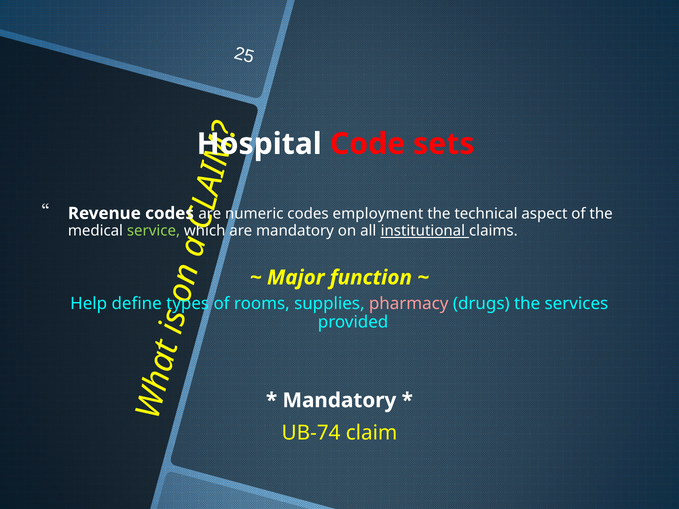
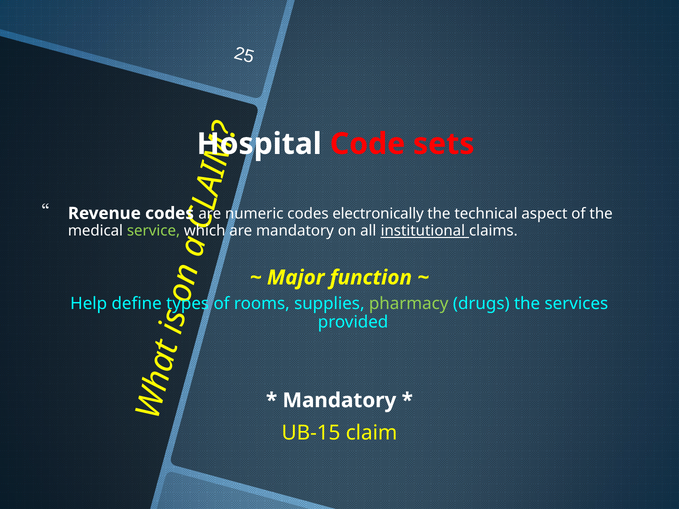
employment: employment -> electronically (378, 214)
pharmacy colour: pink -> light green (409, 304)
UB-74: UB-74 -> UB-15 (311, 433)
